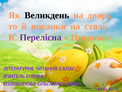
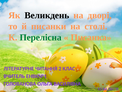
Перелісна colour: purple -> green (41, 37)
